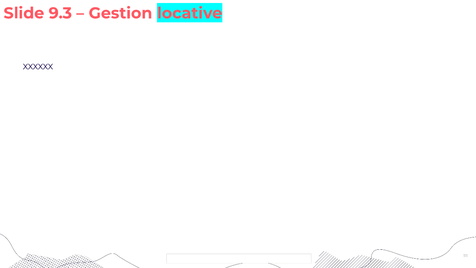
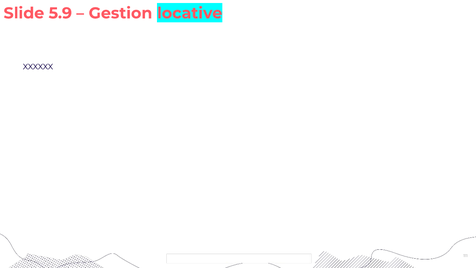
9.3: 9.3 -> 5.9 (60, 13)
